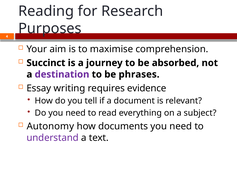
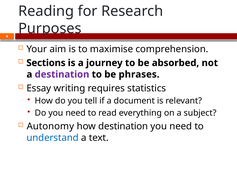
Succinct: Succinct -> Sections (46, 63)
evidence: evidence -> statistics (147, 88)
how documents: documents -> destination (123, 126)
understand colour: purple -> blue (53, 138)
